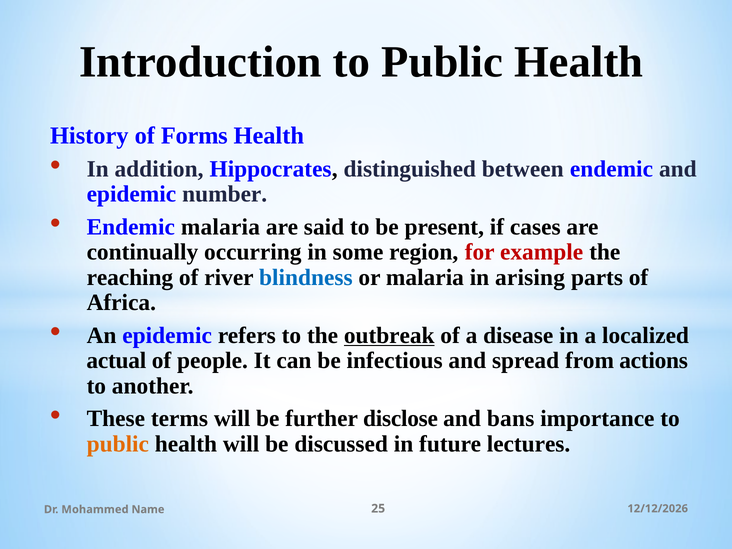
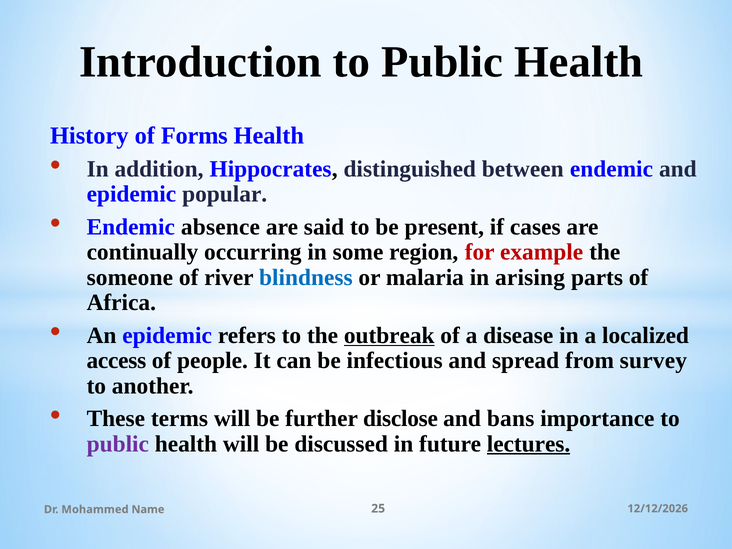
number: number -> popular (225, 194)
Endemic malaria: malaria -> absence (220, 227)
reaching: reaching -> someone (130, 277)
actual: actual -> access (116, 361)
actions: actions -> survey (653, 361)
public colour: orange -> purple (118, 444)
lectures underline: none -> present (529, 444)
